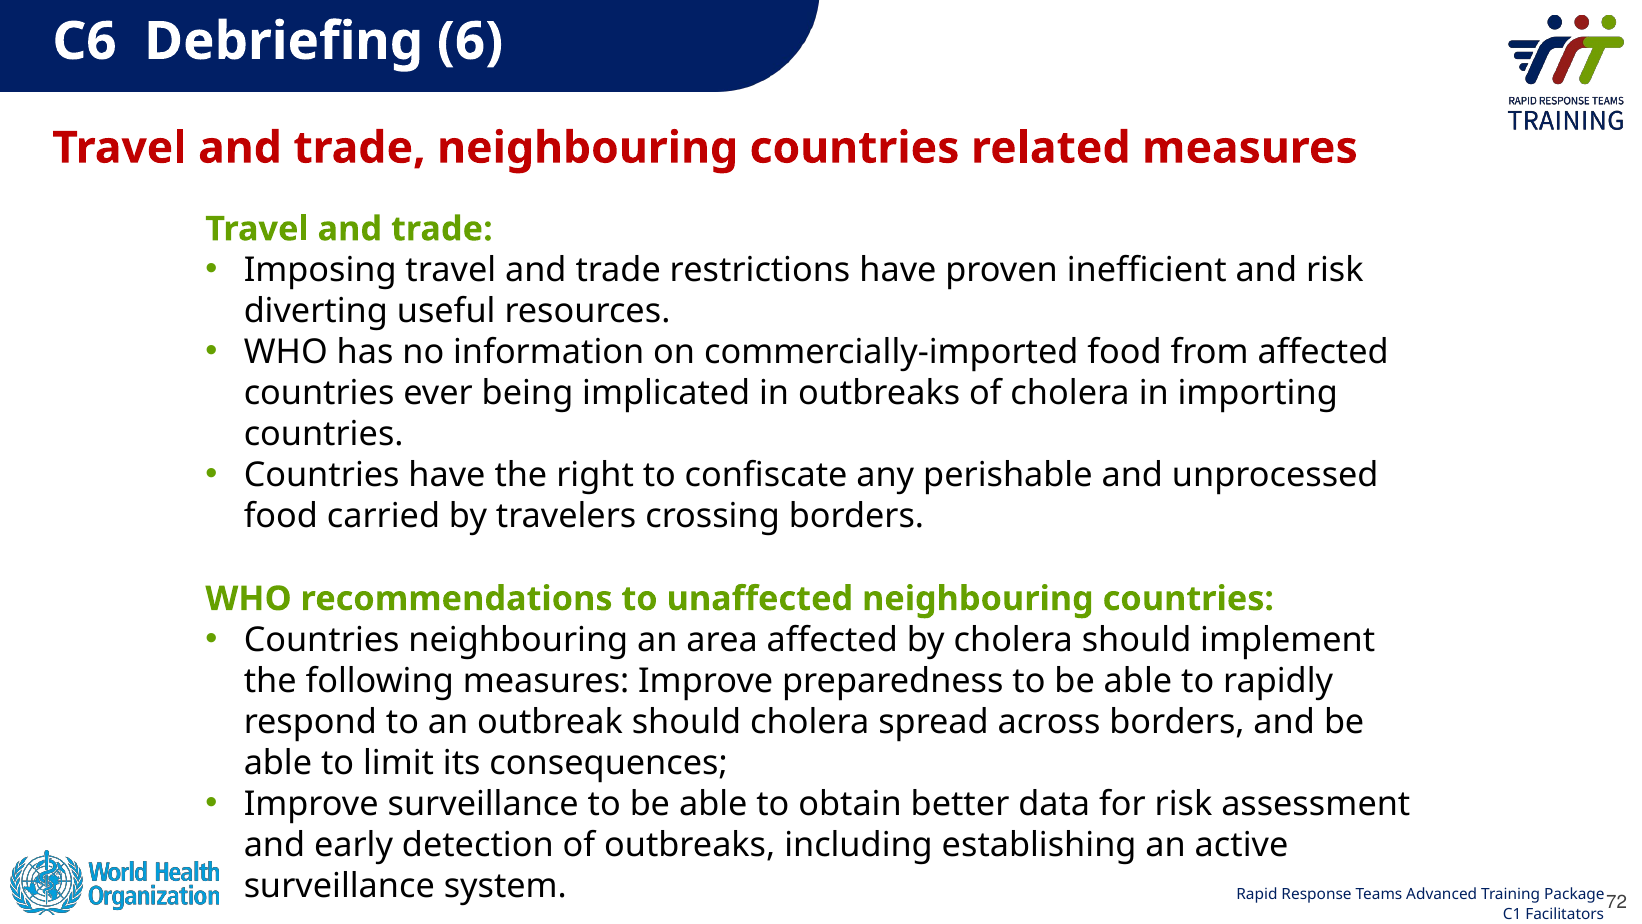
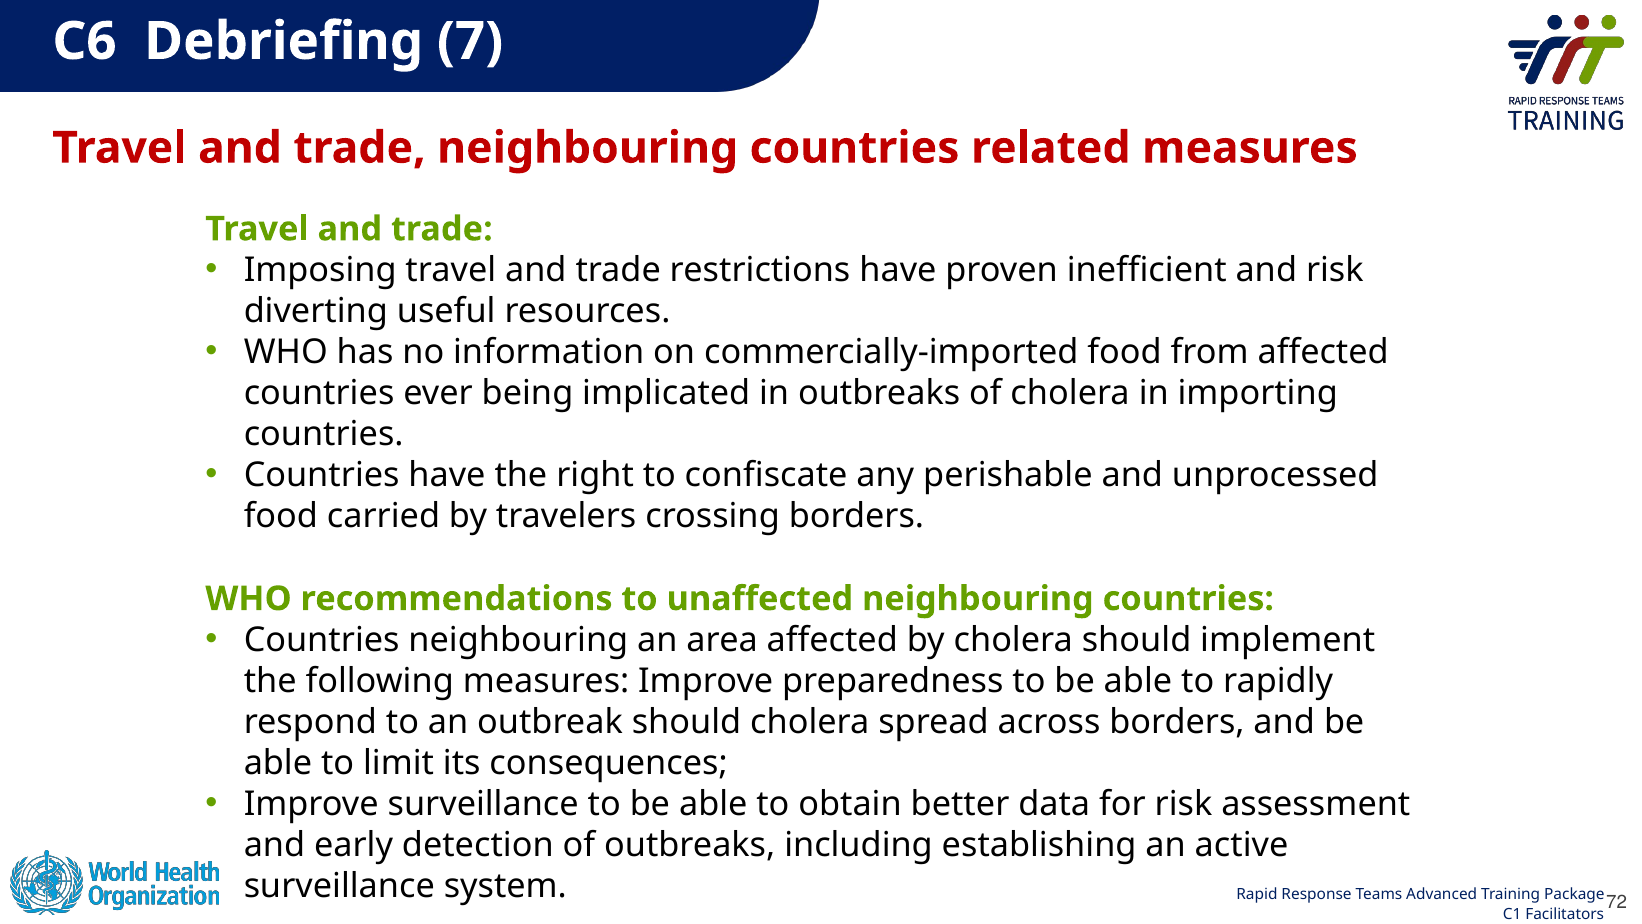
6: 6 -> 7 (470, 41)
